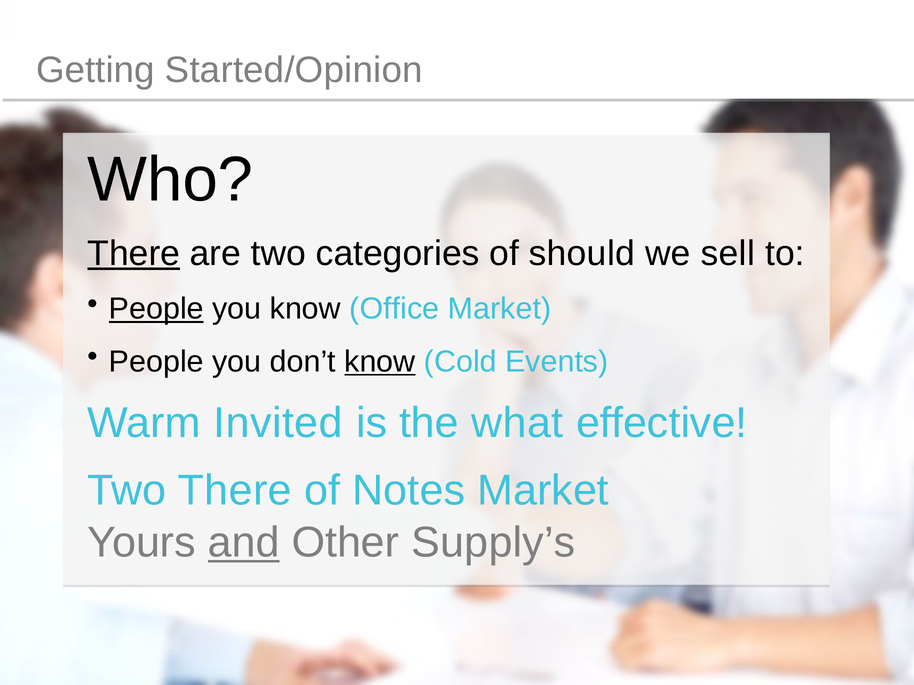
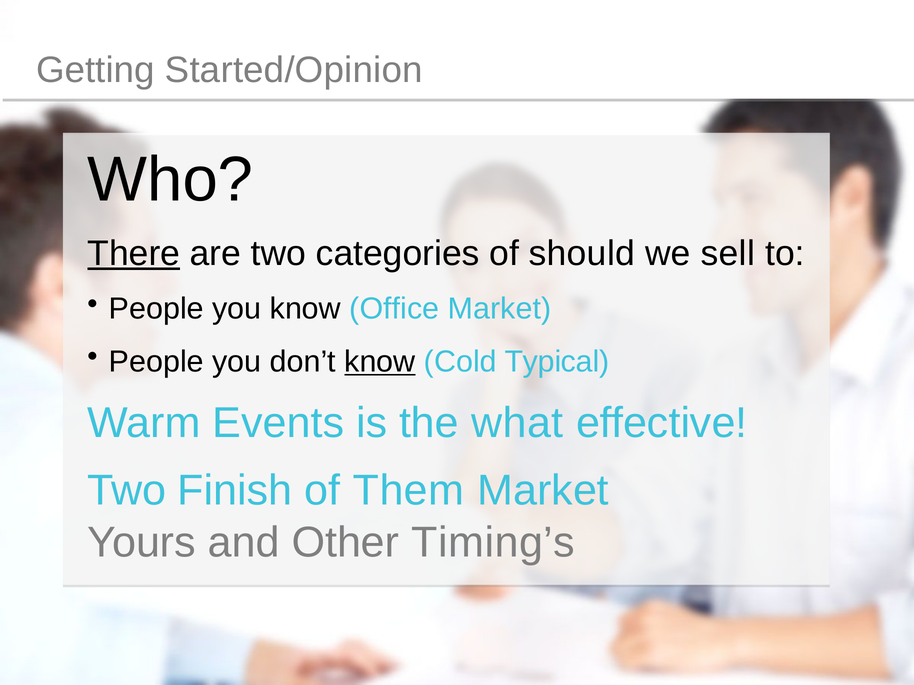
People underline: present -> none (156, 309)
Events: Events -> Typical (557, 362)
Invited: Invited -> Events (278, 423)
Two There: There -> Finish (235, 491)
Notes: Notes -> Them (409, 491)
and underline: present -> none (244, 543)
Supply’s: Supply’s -> Timing’s (493, 543)
